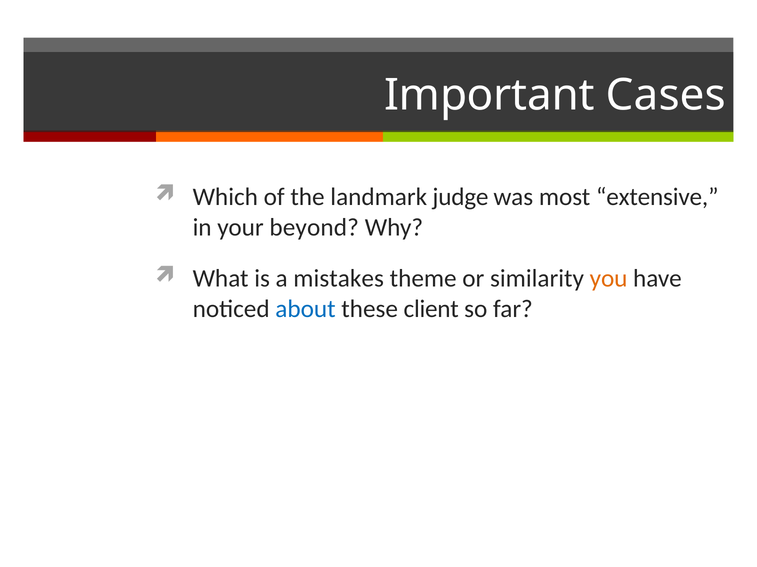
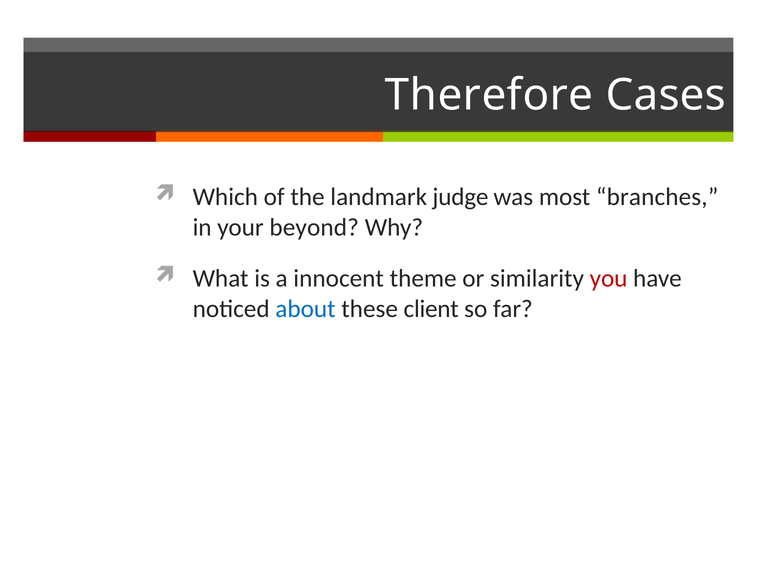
Important: Important -> Therefore (489, 95)
extensive: extensive -> branches (657, 197)
mistakes: mistakes -> innocent (339, 279)
you colour: orange -> red (609, 279)
